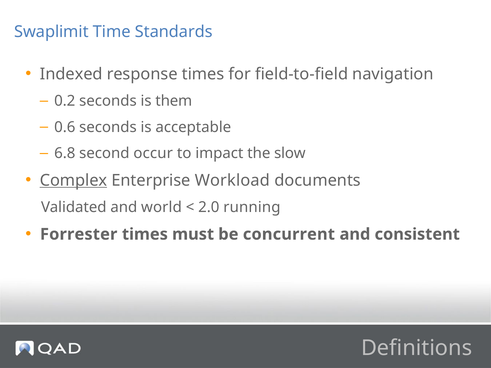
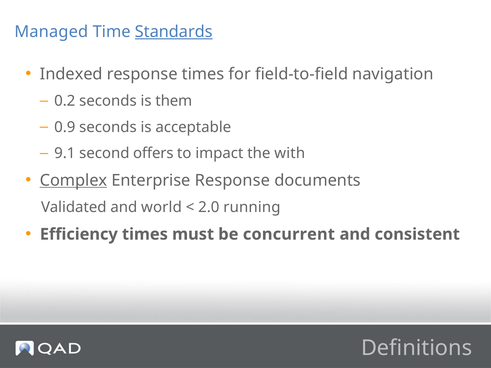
Swaplimit: Swaplimit -> Managed (51, 32)
Standards underline: none -> present (174, 32)
0.6: 0.6 -> 0.9 (65, 127)
6.8: 6.8 -> 9.1 (65, 153)
occur: occur -> offers (153, 153)
slow: slow -> with (290, 153)
Enterprise Workload: Workload -> Response (232, 180)
Forrester: Forrester -> Efficiency (79, 234)
